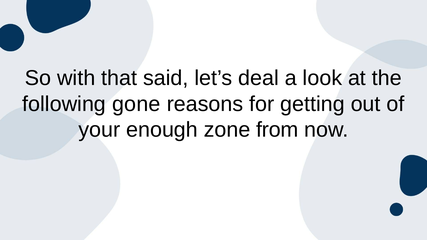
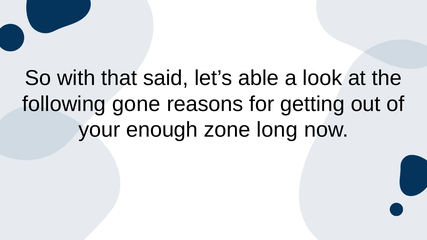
deal: deal -> able (259, 78)
from: from -> long (277, 130)
